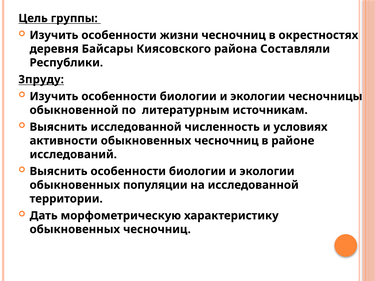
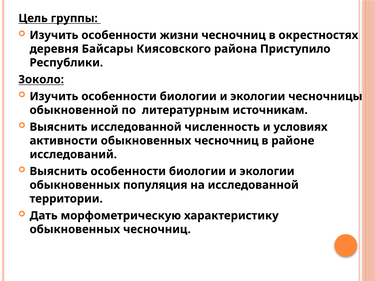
Составляли: Составляли -> Приступило (295, 49)
3пруду: 3пруду -> 3около (41, 80)
популяции: популяции -> популяция (155, 185)
